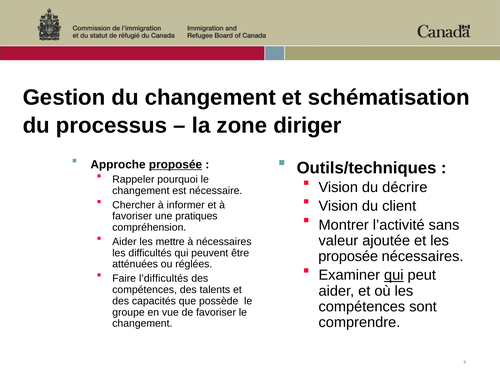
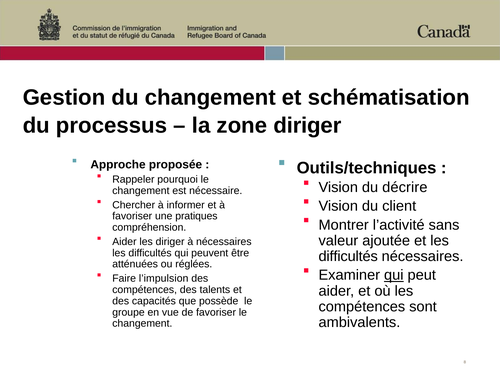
proposée underline: present -> none (175, 165)
les mettre: mettre -> diriger (170, 242)
proposée: proposée -> difficultés (348, 256)
l’difficultés: l’difficultés -> l’impulsion (164, 278)
comprendre: comprendre -> ambivalents (359, 322)
